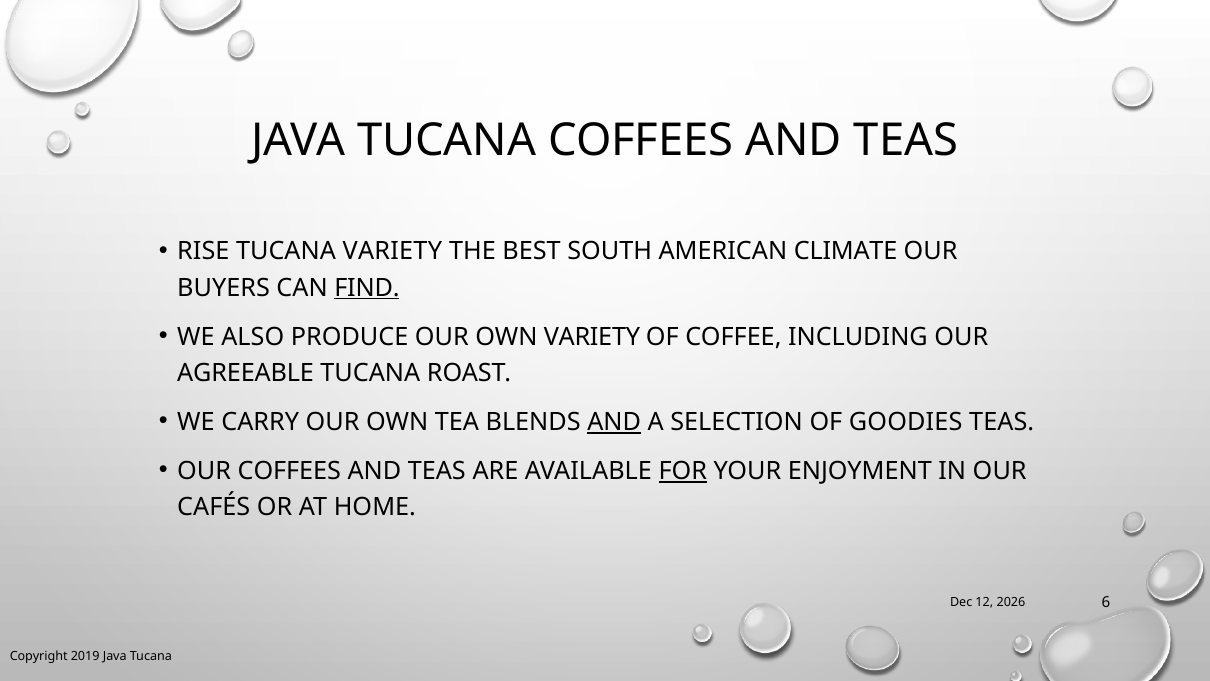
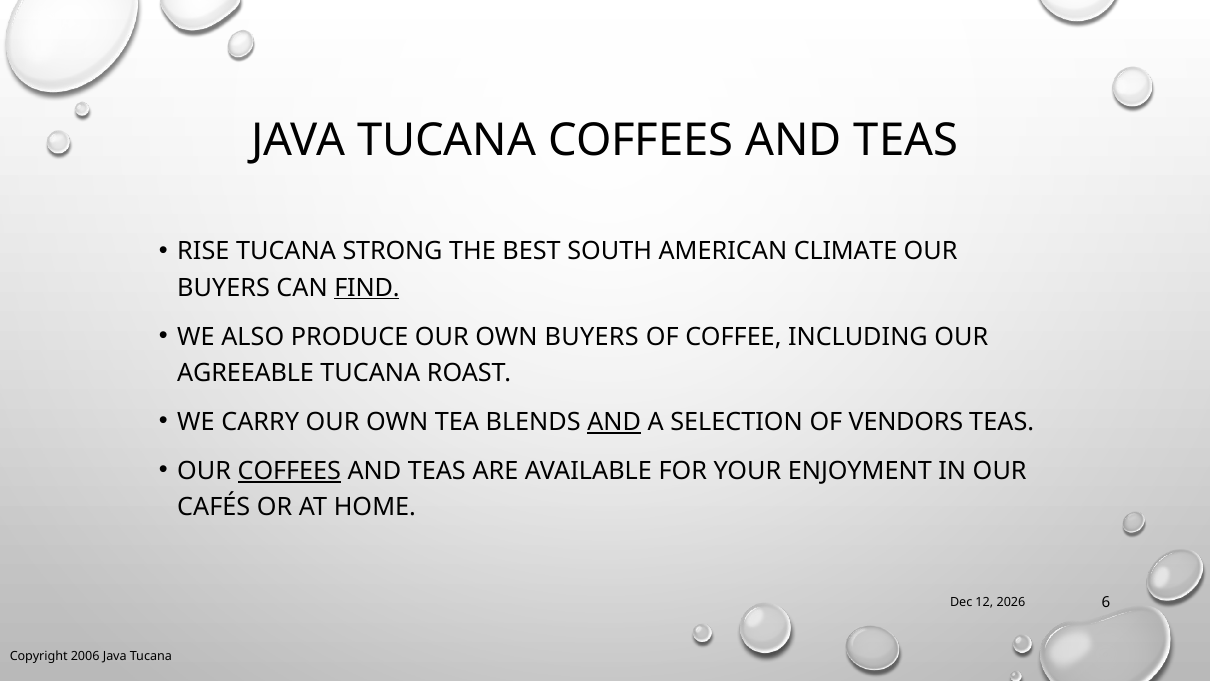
TUCANA VARIETY: VARIETY -> STRONG (393, 251)
OWN VARIETY: VARIETY -> BUYERS (592, 337)
GOODIES: GOODIES -> VENDORS (906, 422)
COFFEES underline: none -> present (289, 471)
FOR underline: present -> none (683, 471)
2019: 2019 -> 2006 (85, 656)
